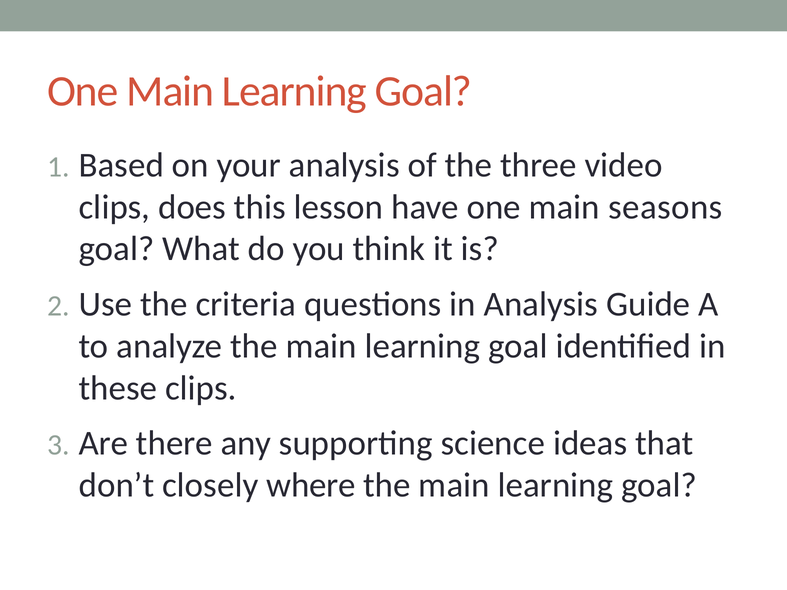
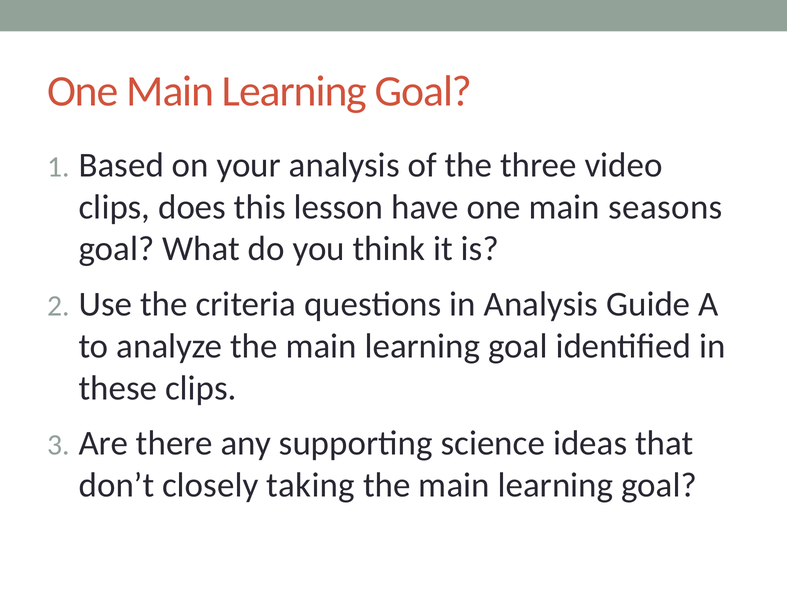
where: where -> taking (311, 485)
